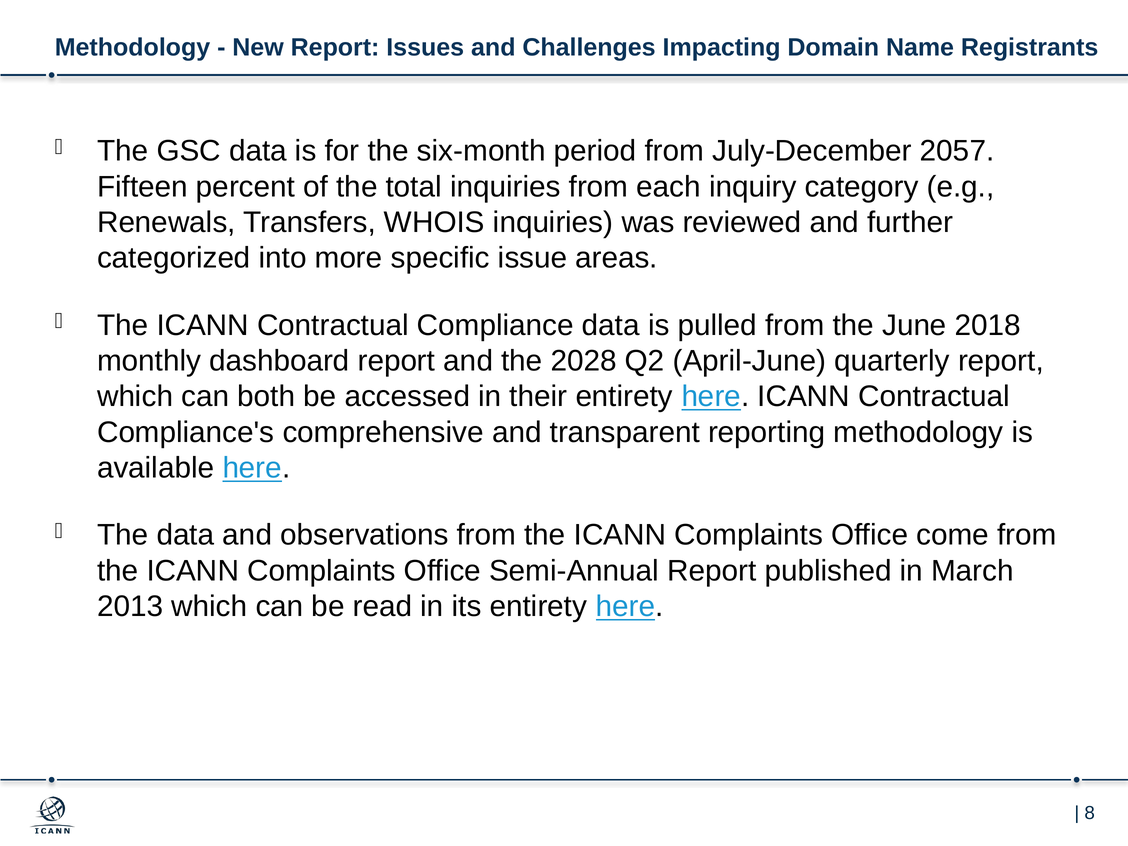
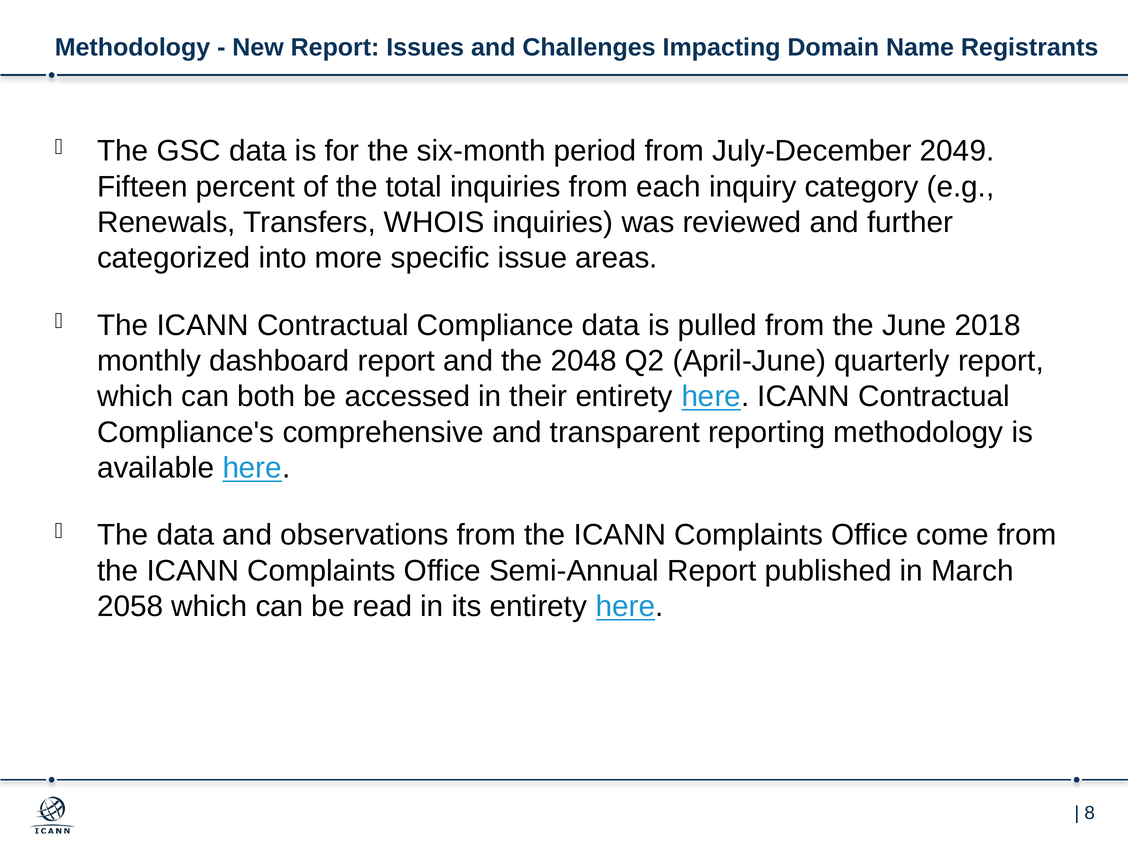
2057: 2057 -> 2049 (957, 151)
2028: 2028 -> 2048 (584, 361)
2013: 2013 -> 2058 (130, 606)
